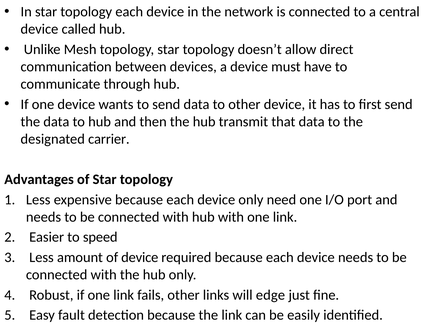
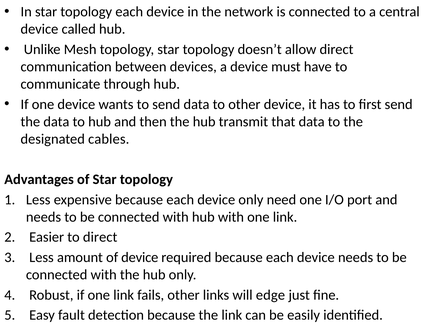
carrier: carrier -> cables (109, 139)
to speed: speed -> direct (100, 237)
